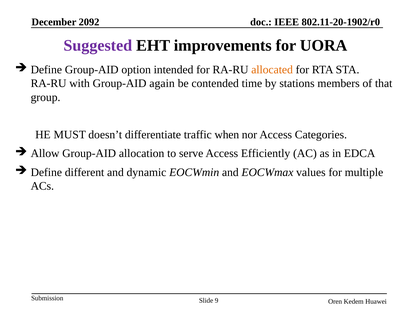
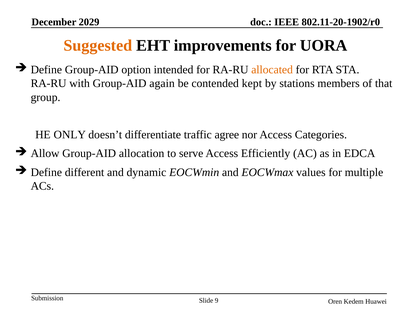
2092: 2092 -> 2029 (89, 22)
Suggested colour: purple -> orange (98, 45)
time: time -> kept (252, 83)
MUST: MUST -> ONLY (70, 135)
when: when -> agree (227, 135)
